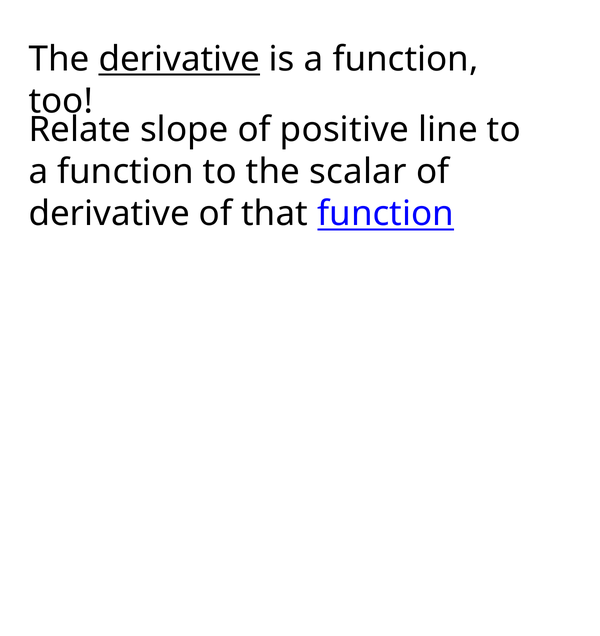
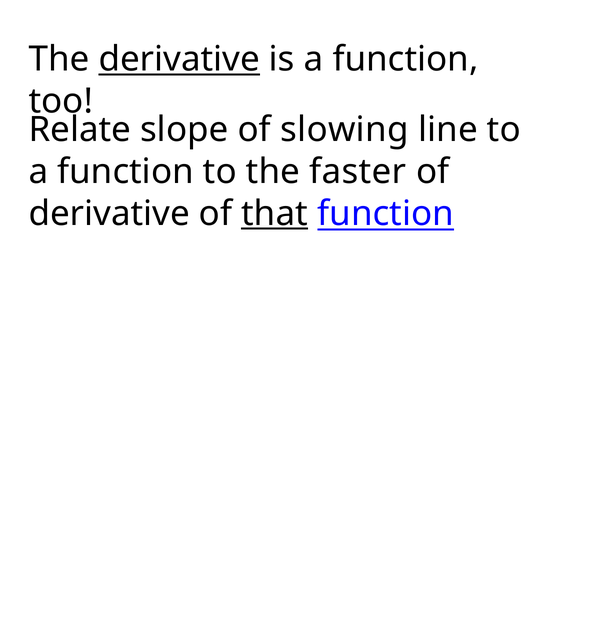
positive: positive -> slowing (344, 130)
scalar: scalar -> faster (358, 172)
that underline: none -> present (275, 214)
